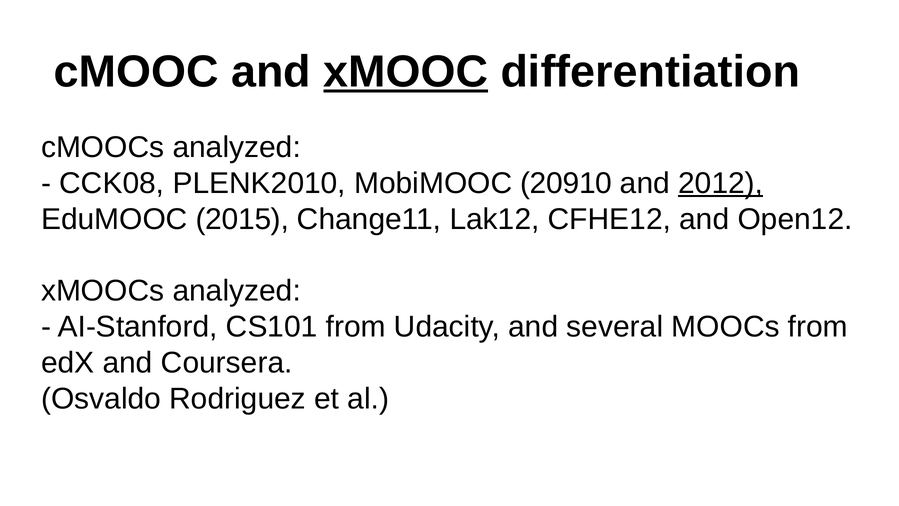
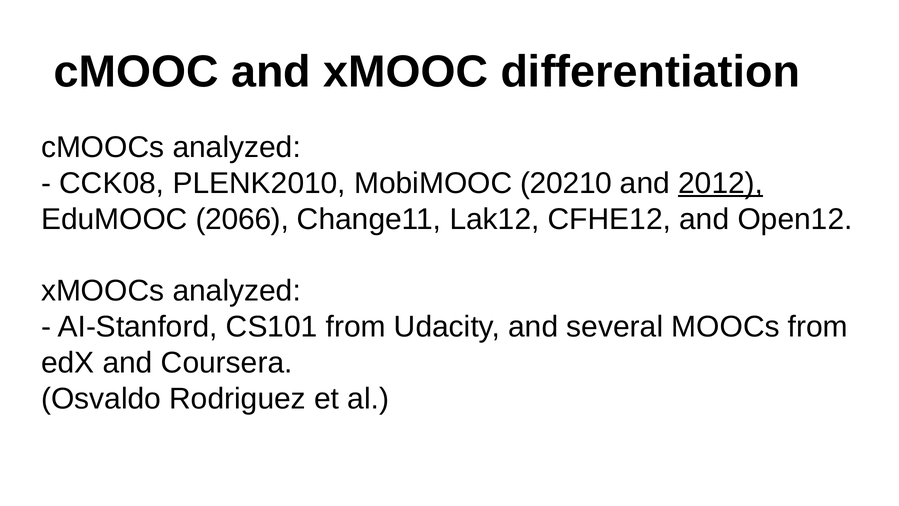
xMOOC underline: present -> none (406, 72)
20910: 20910 -> 20210 (566, 183)
2015: 2015 -> 2066 (242, 219)
